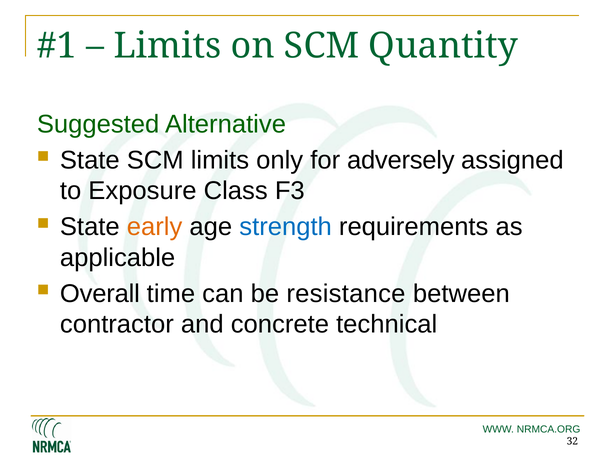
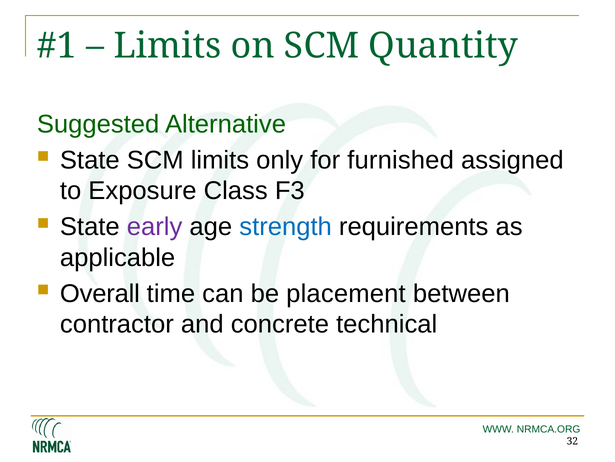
adversely: adversely -> furnished (401, 160)
early colour: orange -> purple (155, 227)
resistance: resistance -> placement (346, 293)
